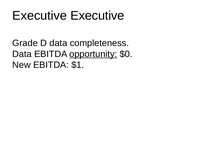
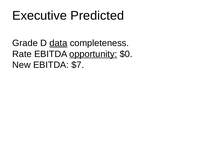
Executive Executive: Executive -> Predicted (97, 16)
data underline: none -> present (58, 43)
Data: Data -> Rate (22, 54)
$1: $1 -> $7 (78, 65)
